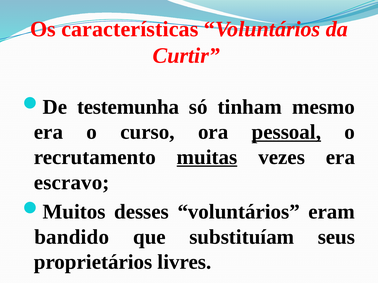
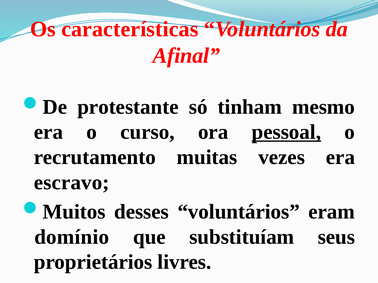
Curtir: Curtir -> Afinal (186, 56)
testemunha: testemunha -> protestante (128, 107)
muitas underline: present -> none (207, 158)
bandido: bandido -> domínio (72, 237)
